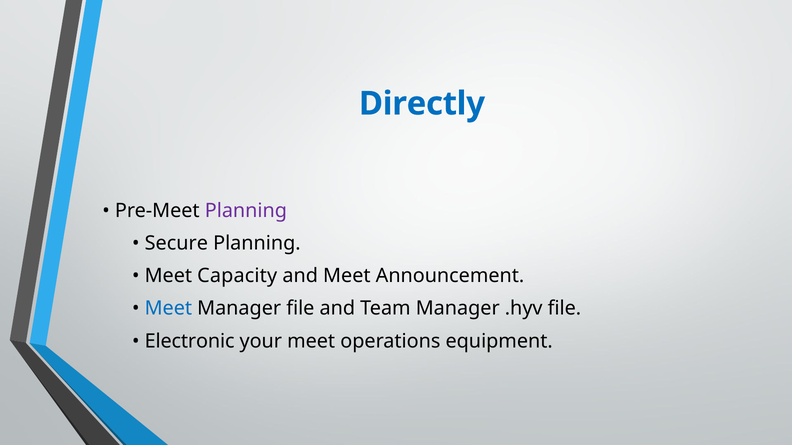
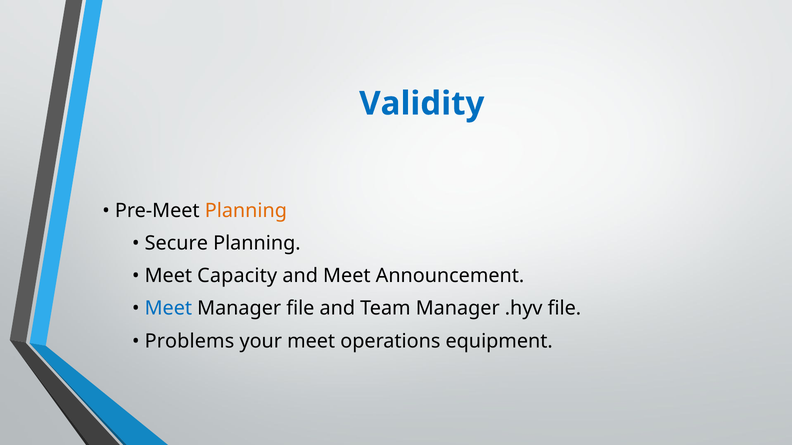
Directly: Directly -> Validity (422, 104)
Planning colour: purple -> orange (246, 211)
Electronic: Electronic -> Problems (189, 341)
